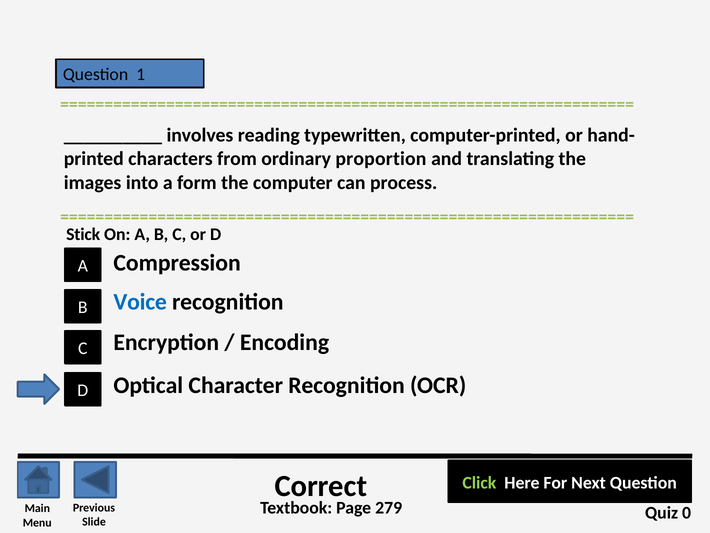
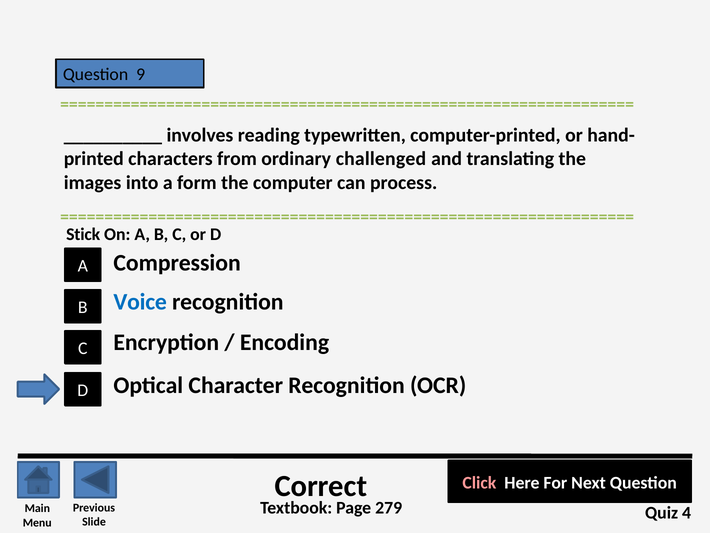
1: 1 -> 9 (141, 75)
proportion: proportion -> challenged (381, 159)
Click colour: light green -> pink (479, 482)
0: 0 -> 4 (687, 512)
